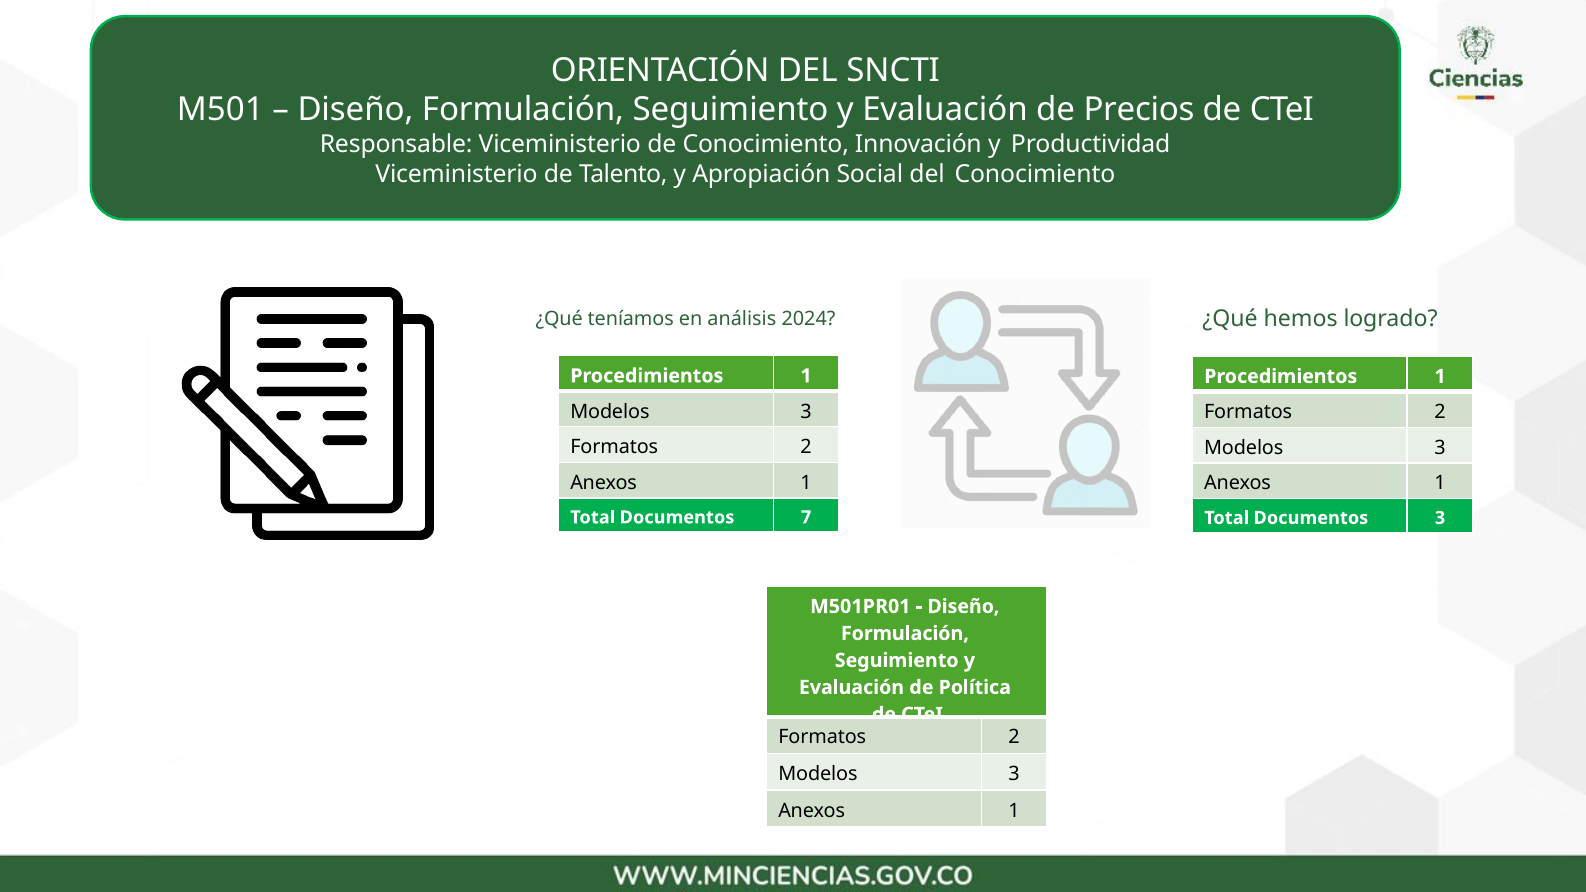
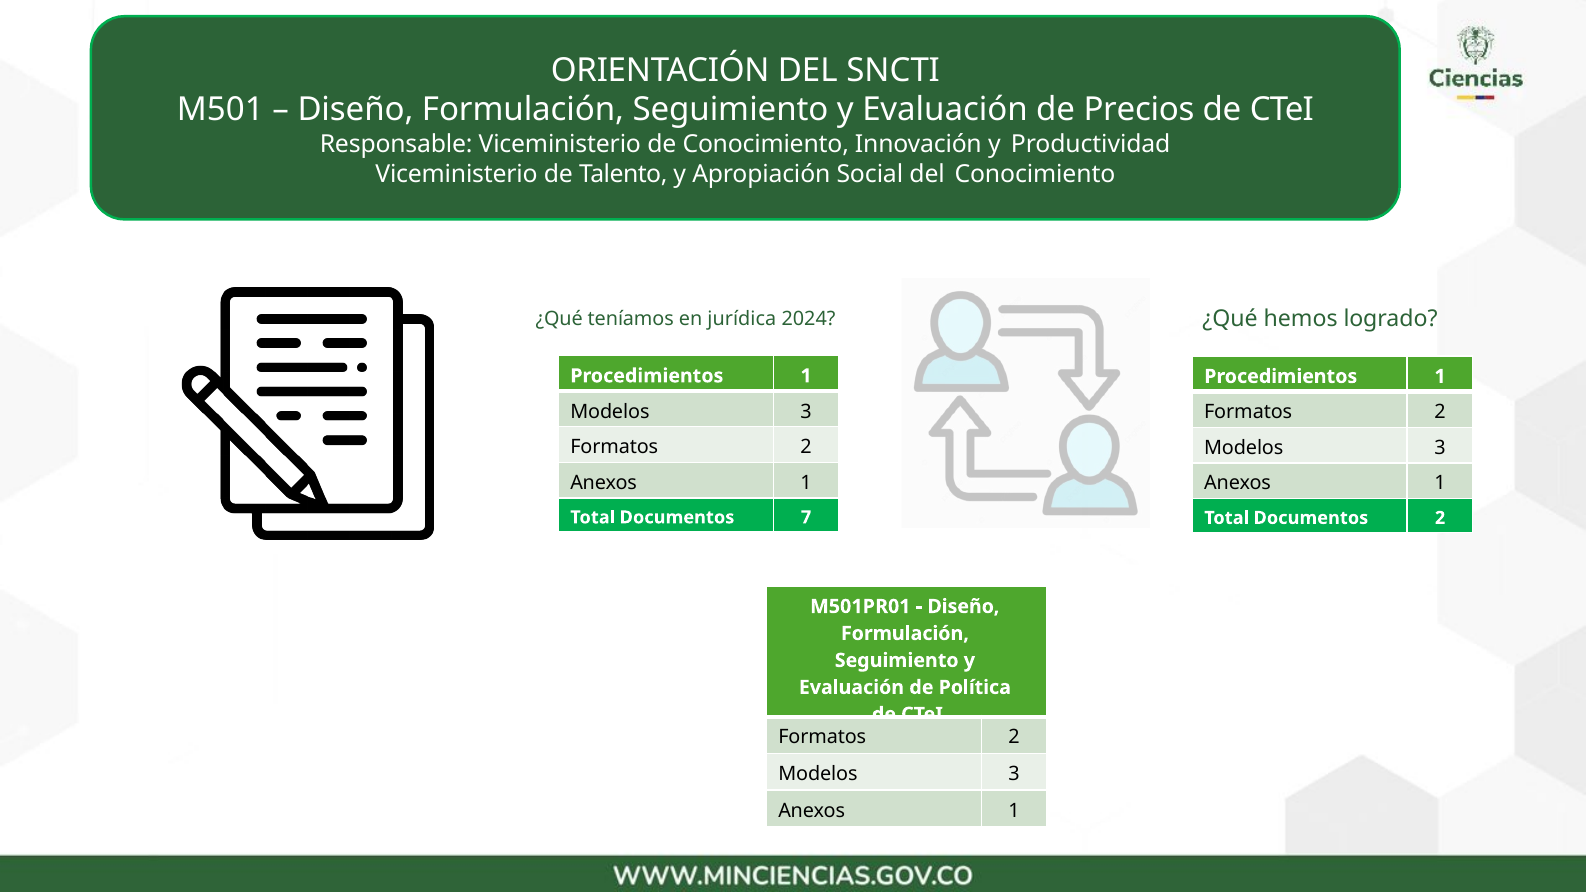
análisis: análisis -> jurídica (742, 319)
Documentos 3: 3 -> 2 (1440, 518)
